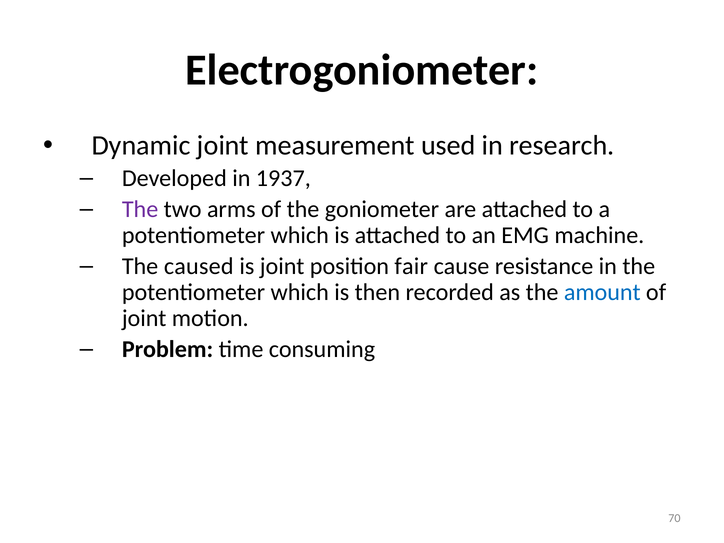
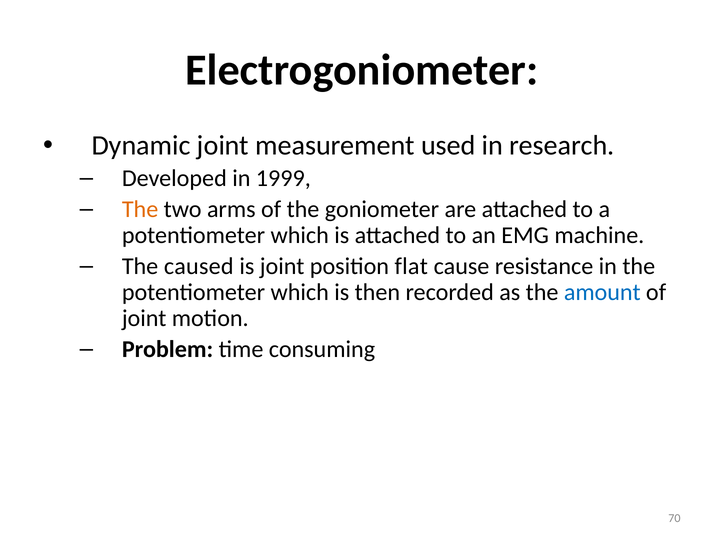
1937: 1937 -> 1999 (283, 178)
The colour: purple -> orange (140, 209)
fair: fair -> flat (411, 266)
